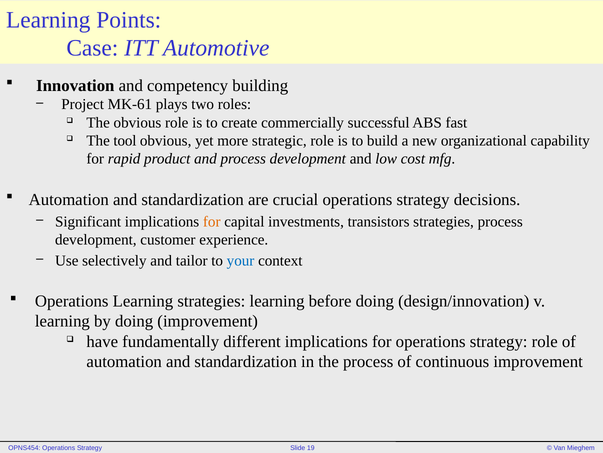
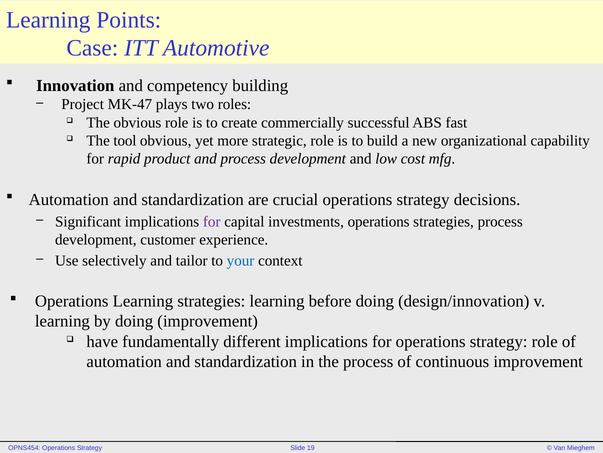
MK-61: MK-61 -> MK-47 (130, 104)
for colour: orange -> purple (212, 221)
investments transistors: transistors -> operations (379, 221)
